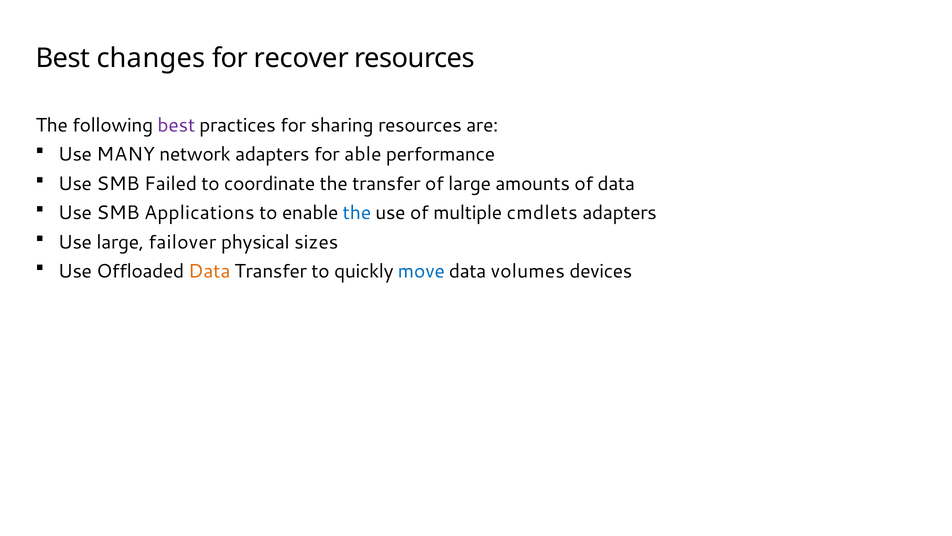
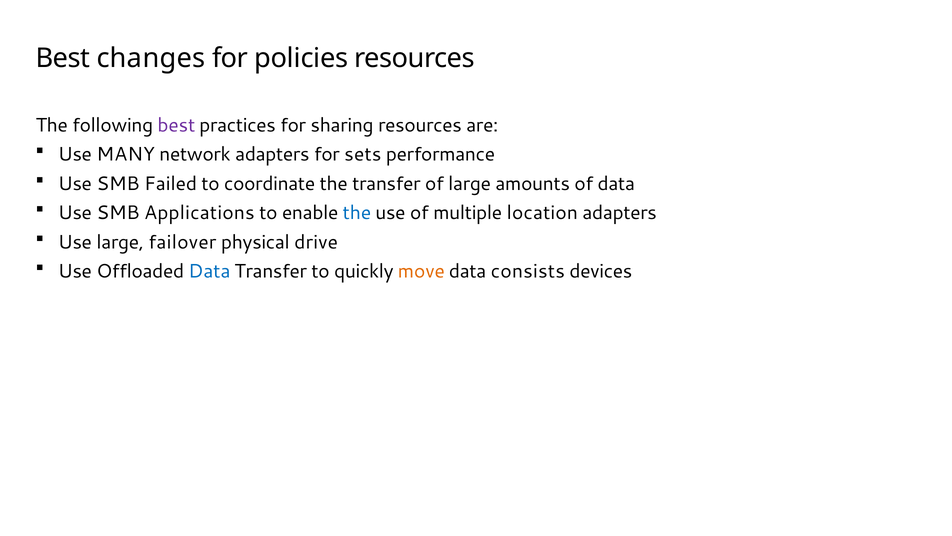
recover: recover -> policies (301, 58)
able: able -> sets (363, 154)
cmdlets: cmdlets -> location (542, 213)
sizes: sizes -> drive (316, 242)
Data colour: orange -> blue (209, 271)
move colour: blue -> orange (421, 271)
volumes: volumes -> consists (528, 271)
